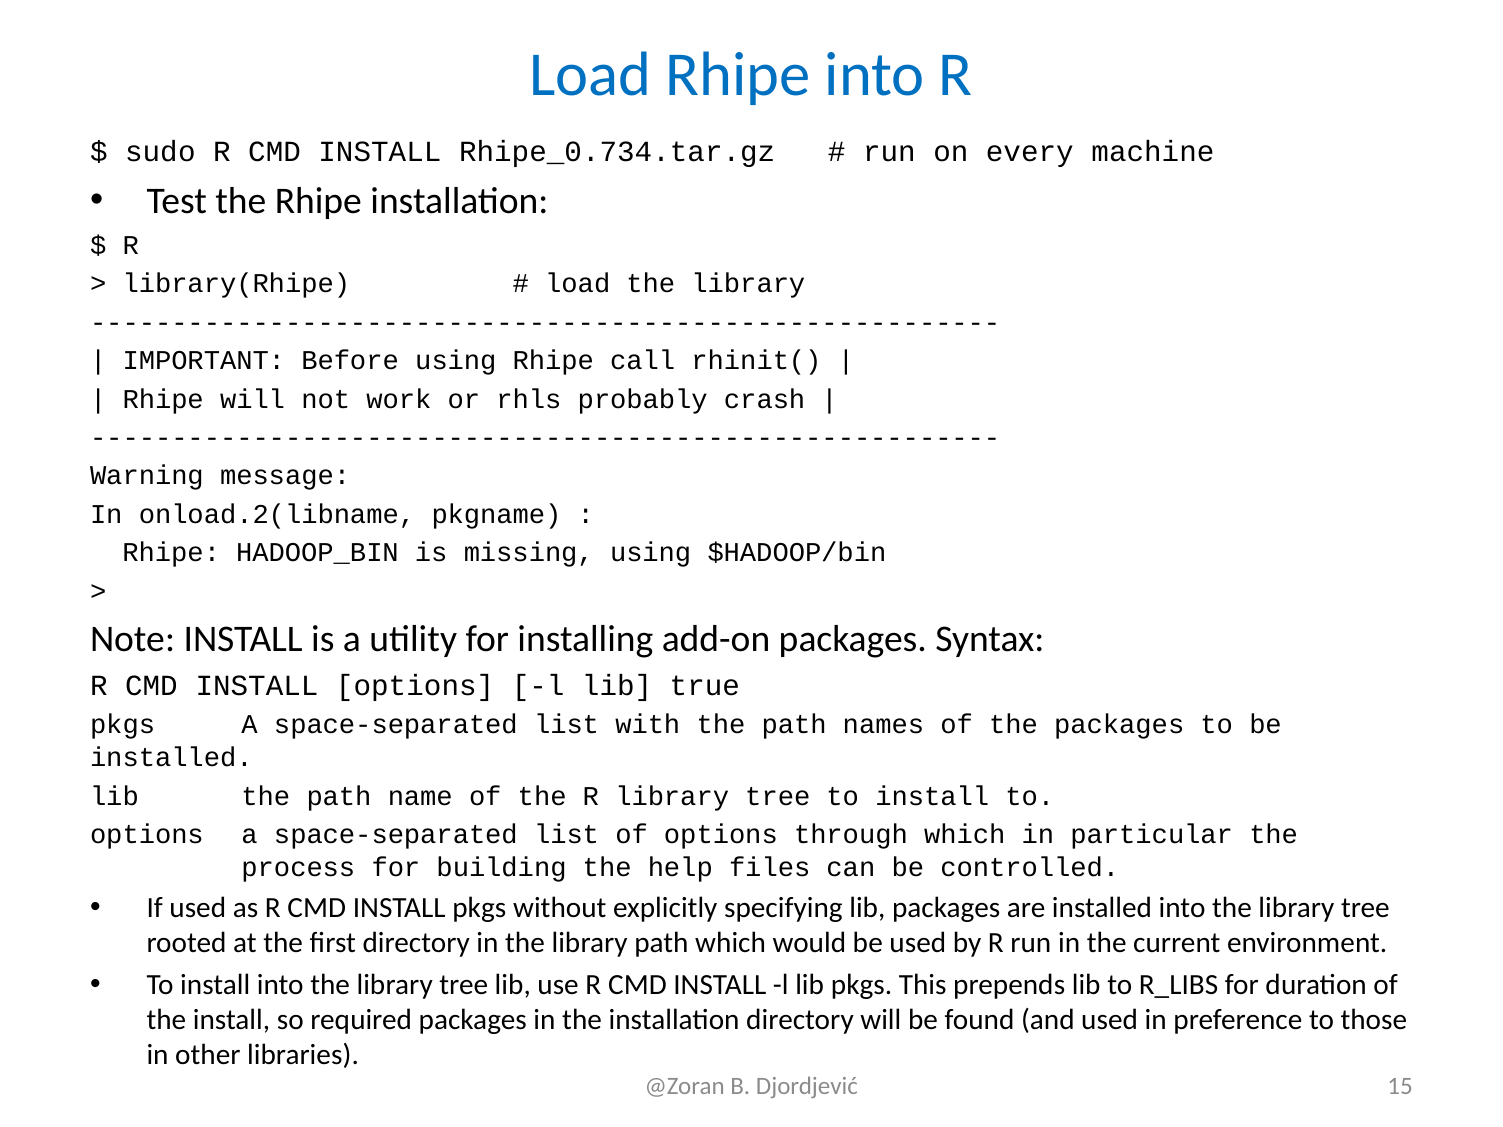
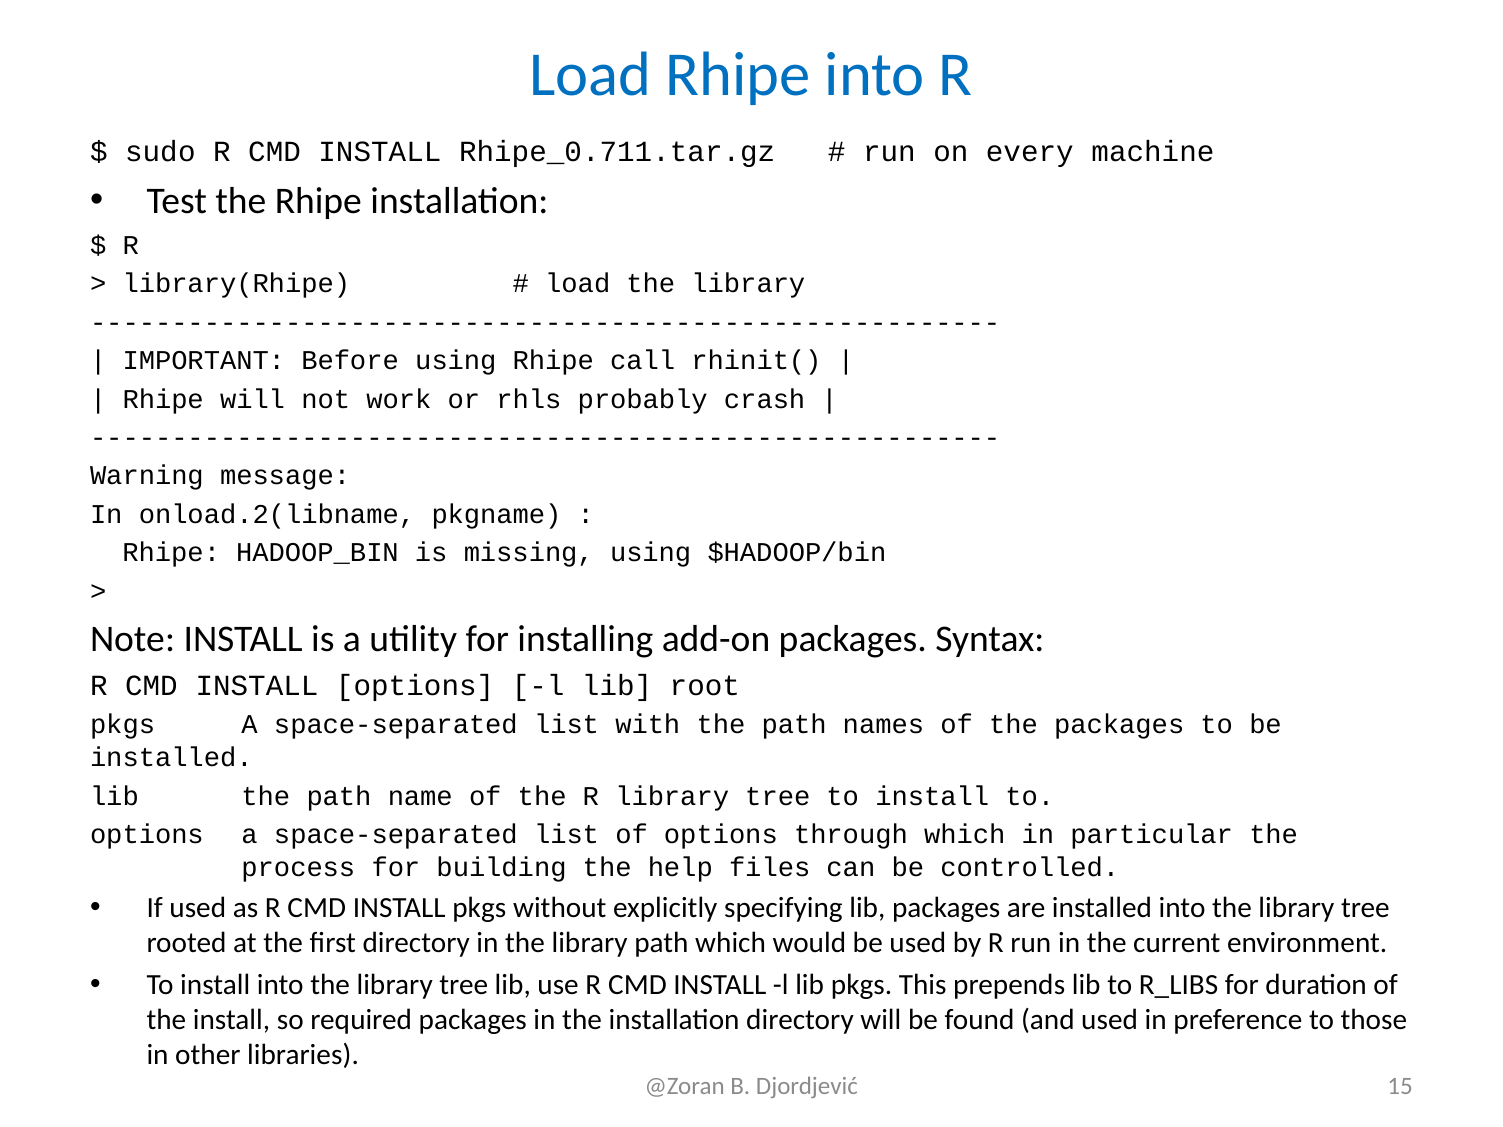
Rhipe_0.734.tar.gz: Rhipe_0.734.tar.gz -> Rhipe_0.711.tar.gz (617, 152)
true: true -> root (705, 686)
